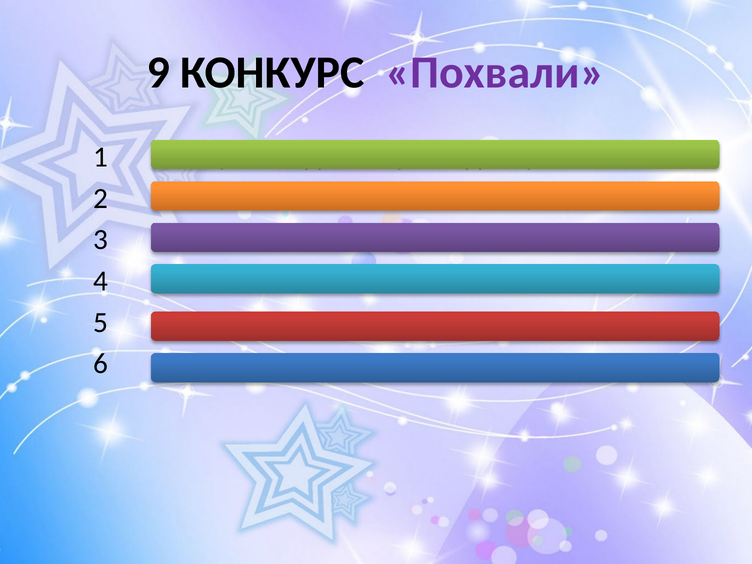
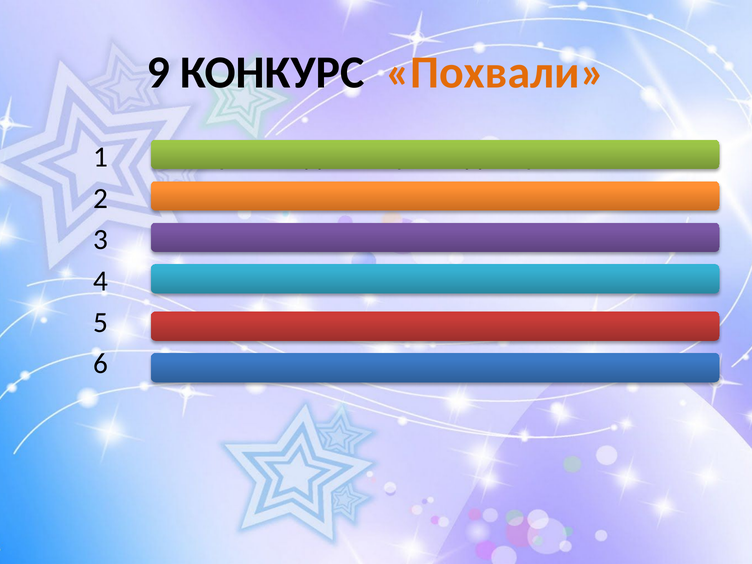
Похвали colour: purple -> orange (495, 73)
